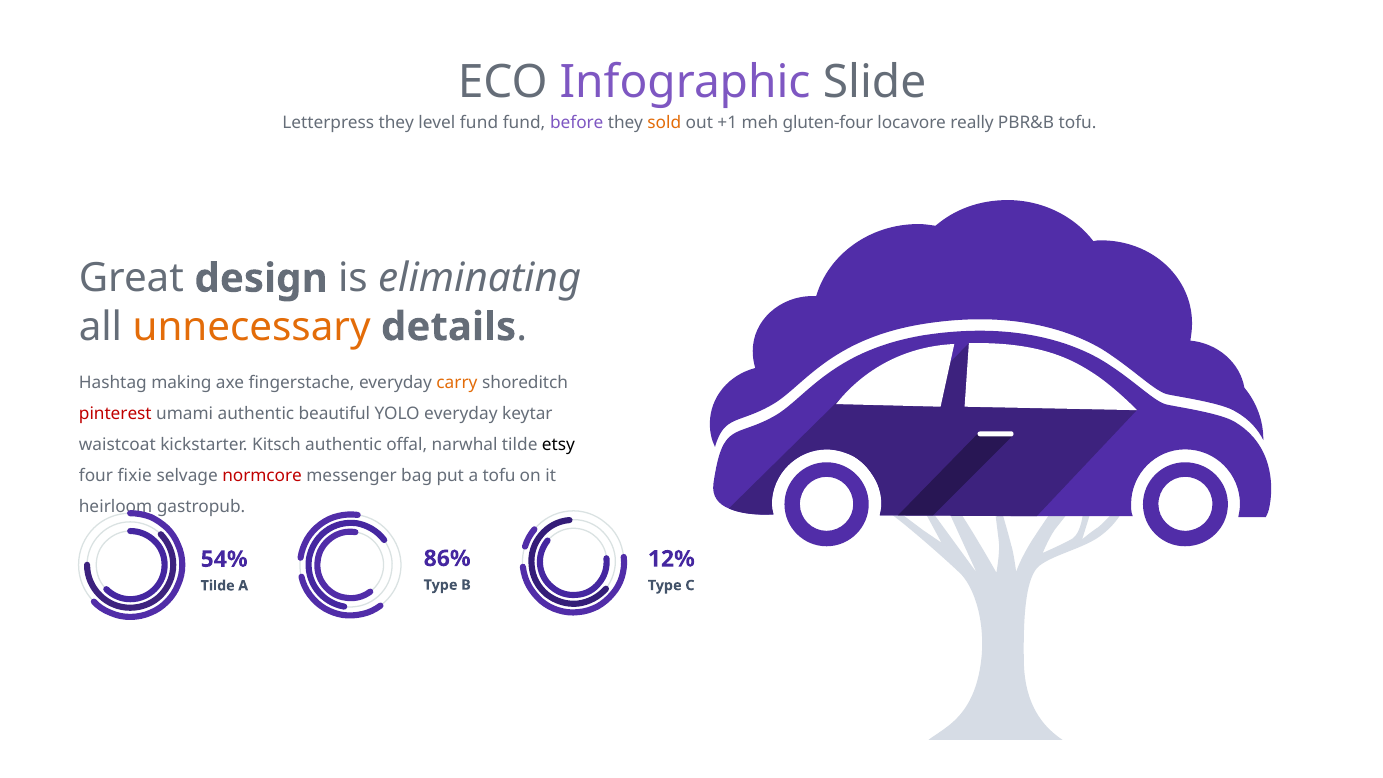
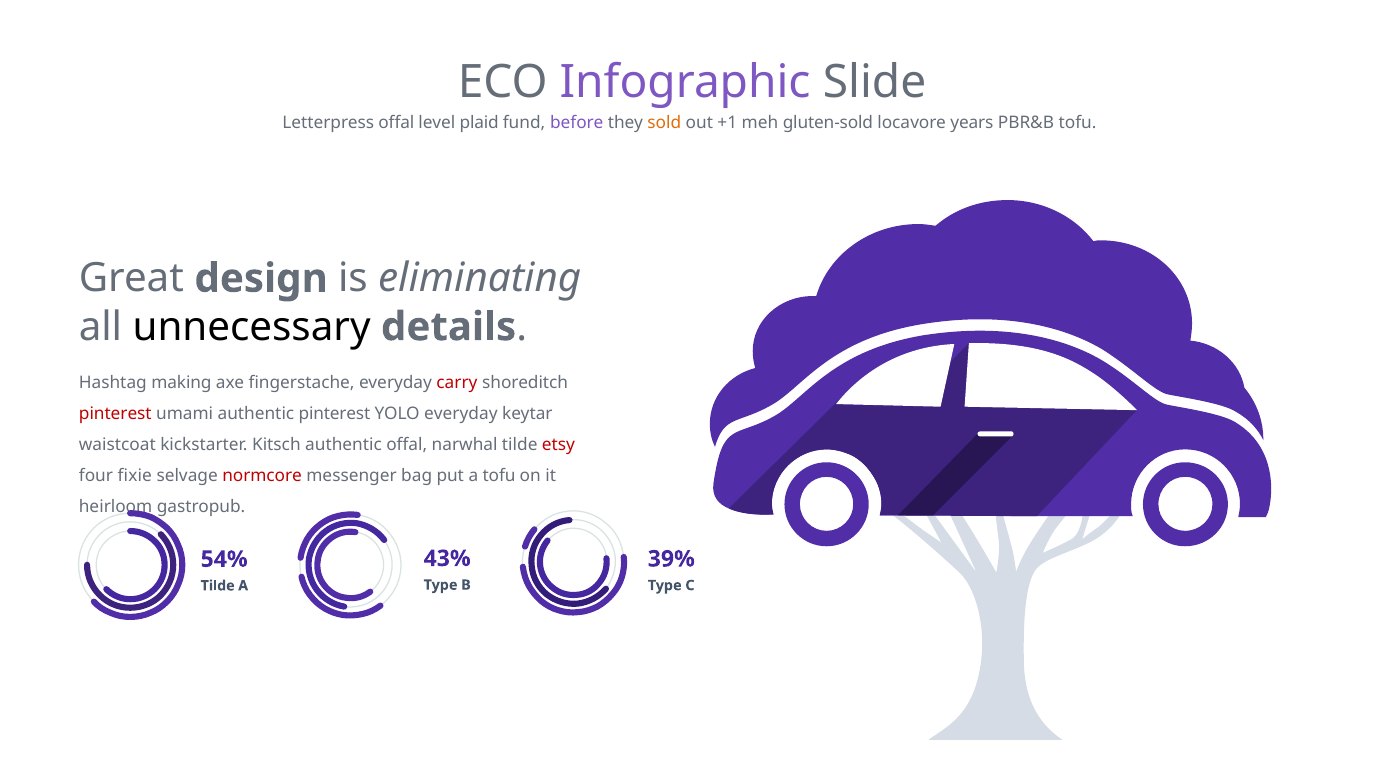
Letterpress they: they -> offal (396, 123)
level fund: fund -> plaid (479, 123)
gluten-four: gluten-four -> gluten-sold (828, 123)
really: really -> years (972, 123)
unnecessary colour: orange -> black (252, 327)
carry colour: orange -> red (457, 382)
authentic beautiful: beautiful -> pinterest (334, 413)
etsy colour: black -> red (558, 445)
86%: 86% -> 43% (447, 558)
12%: 12% -> 39% (671, 559)
